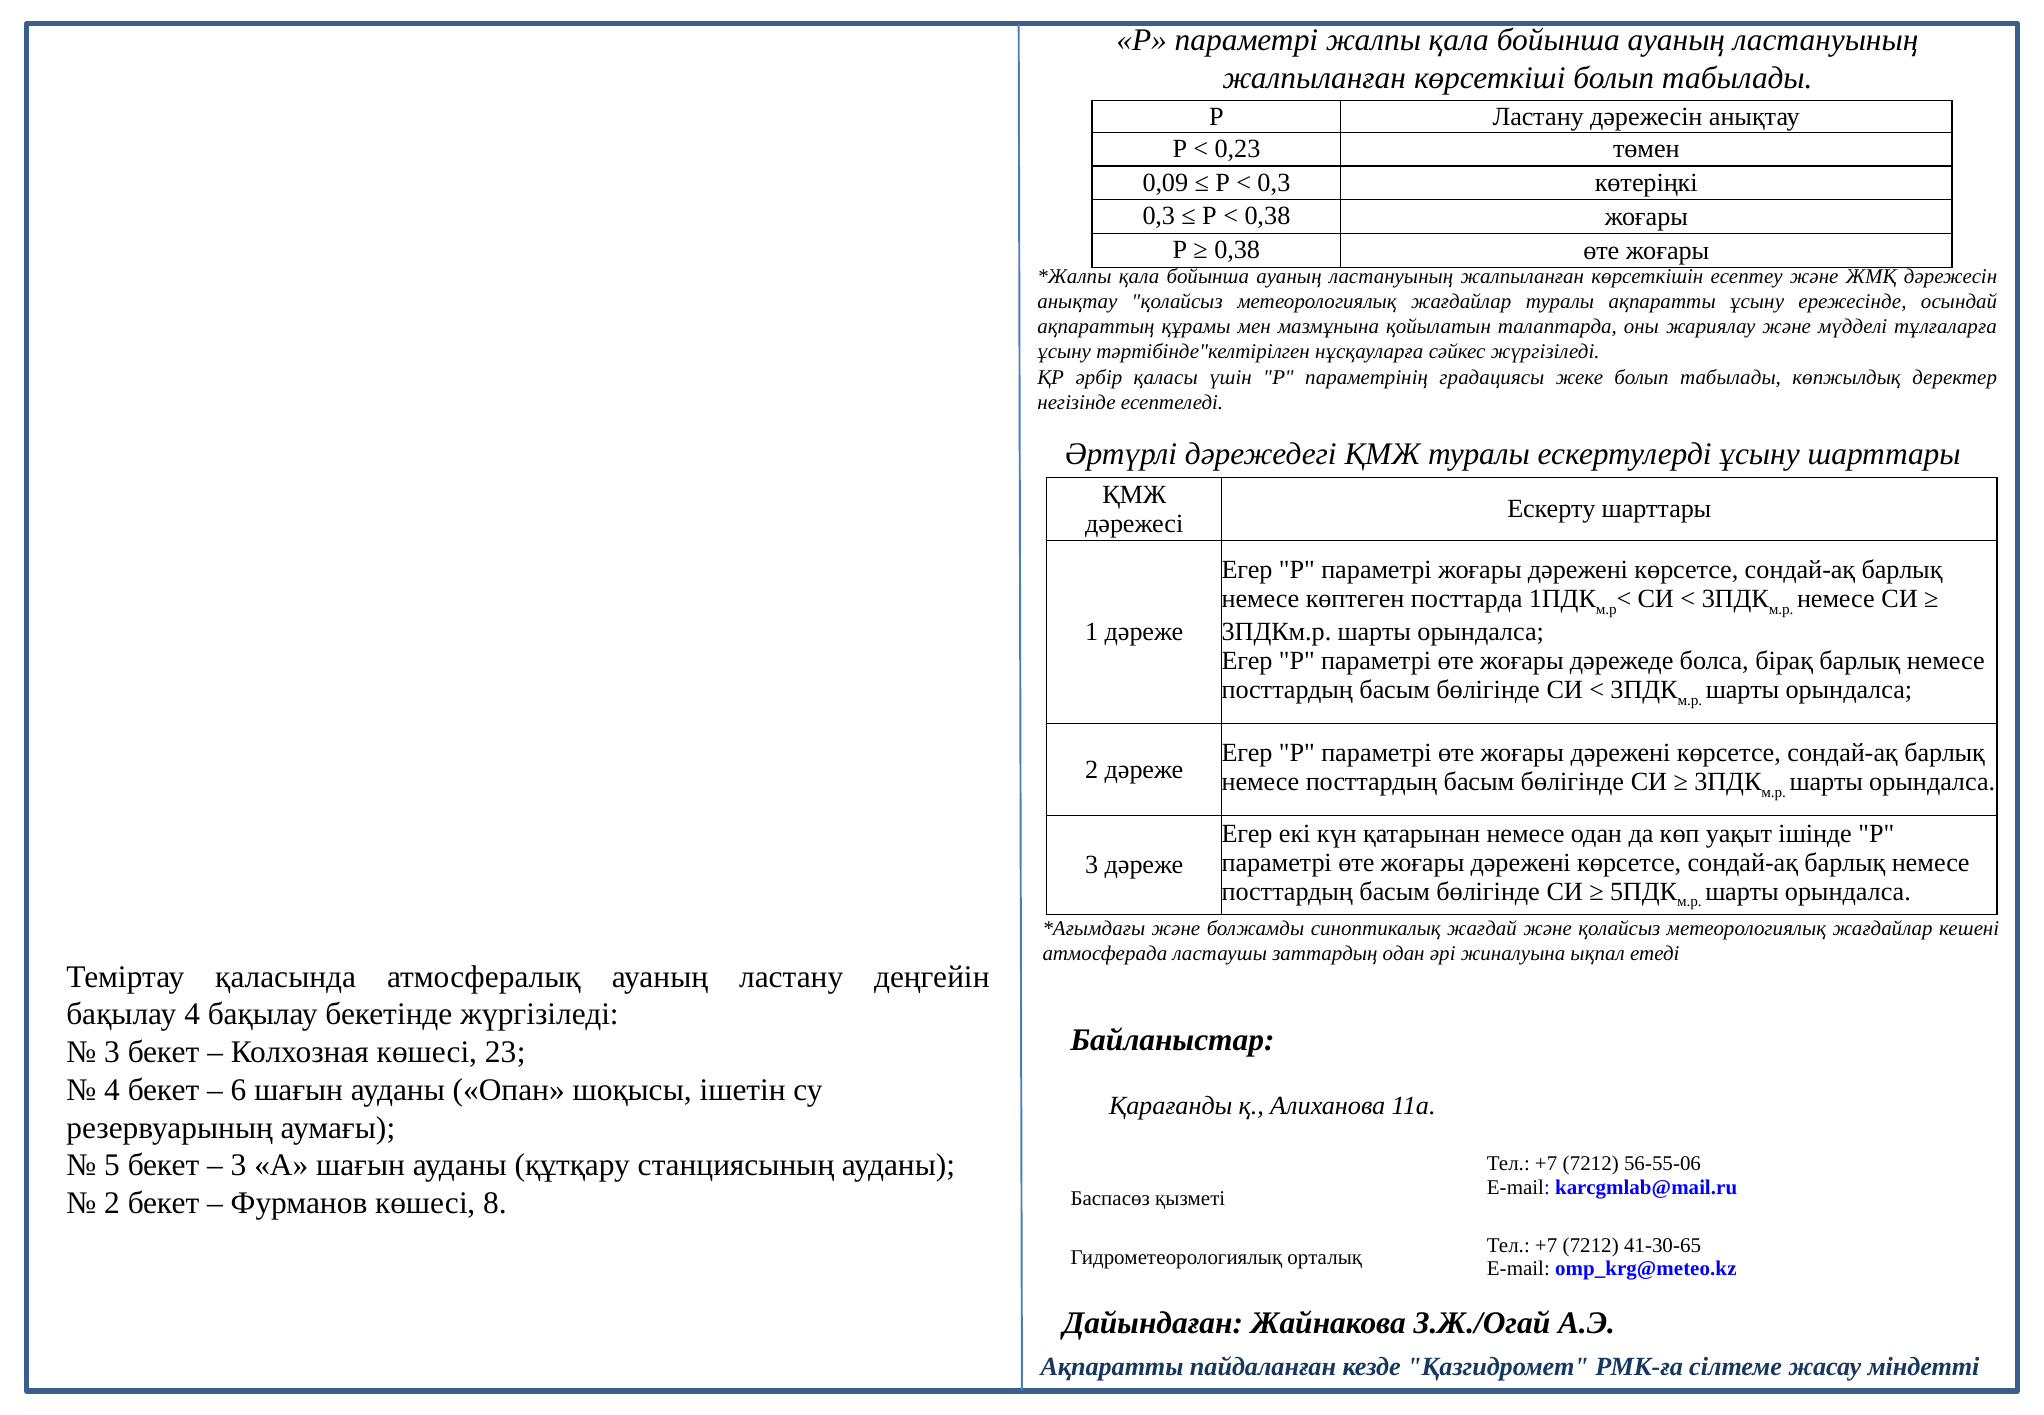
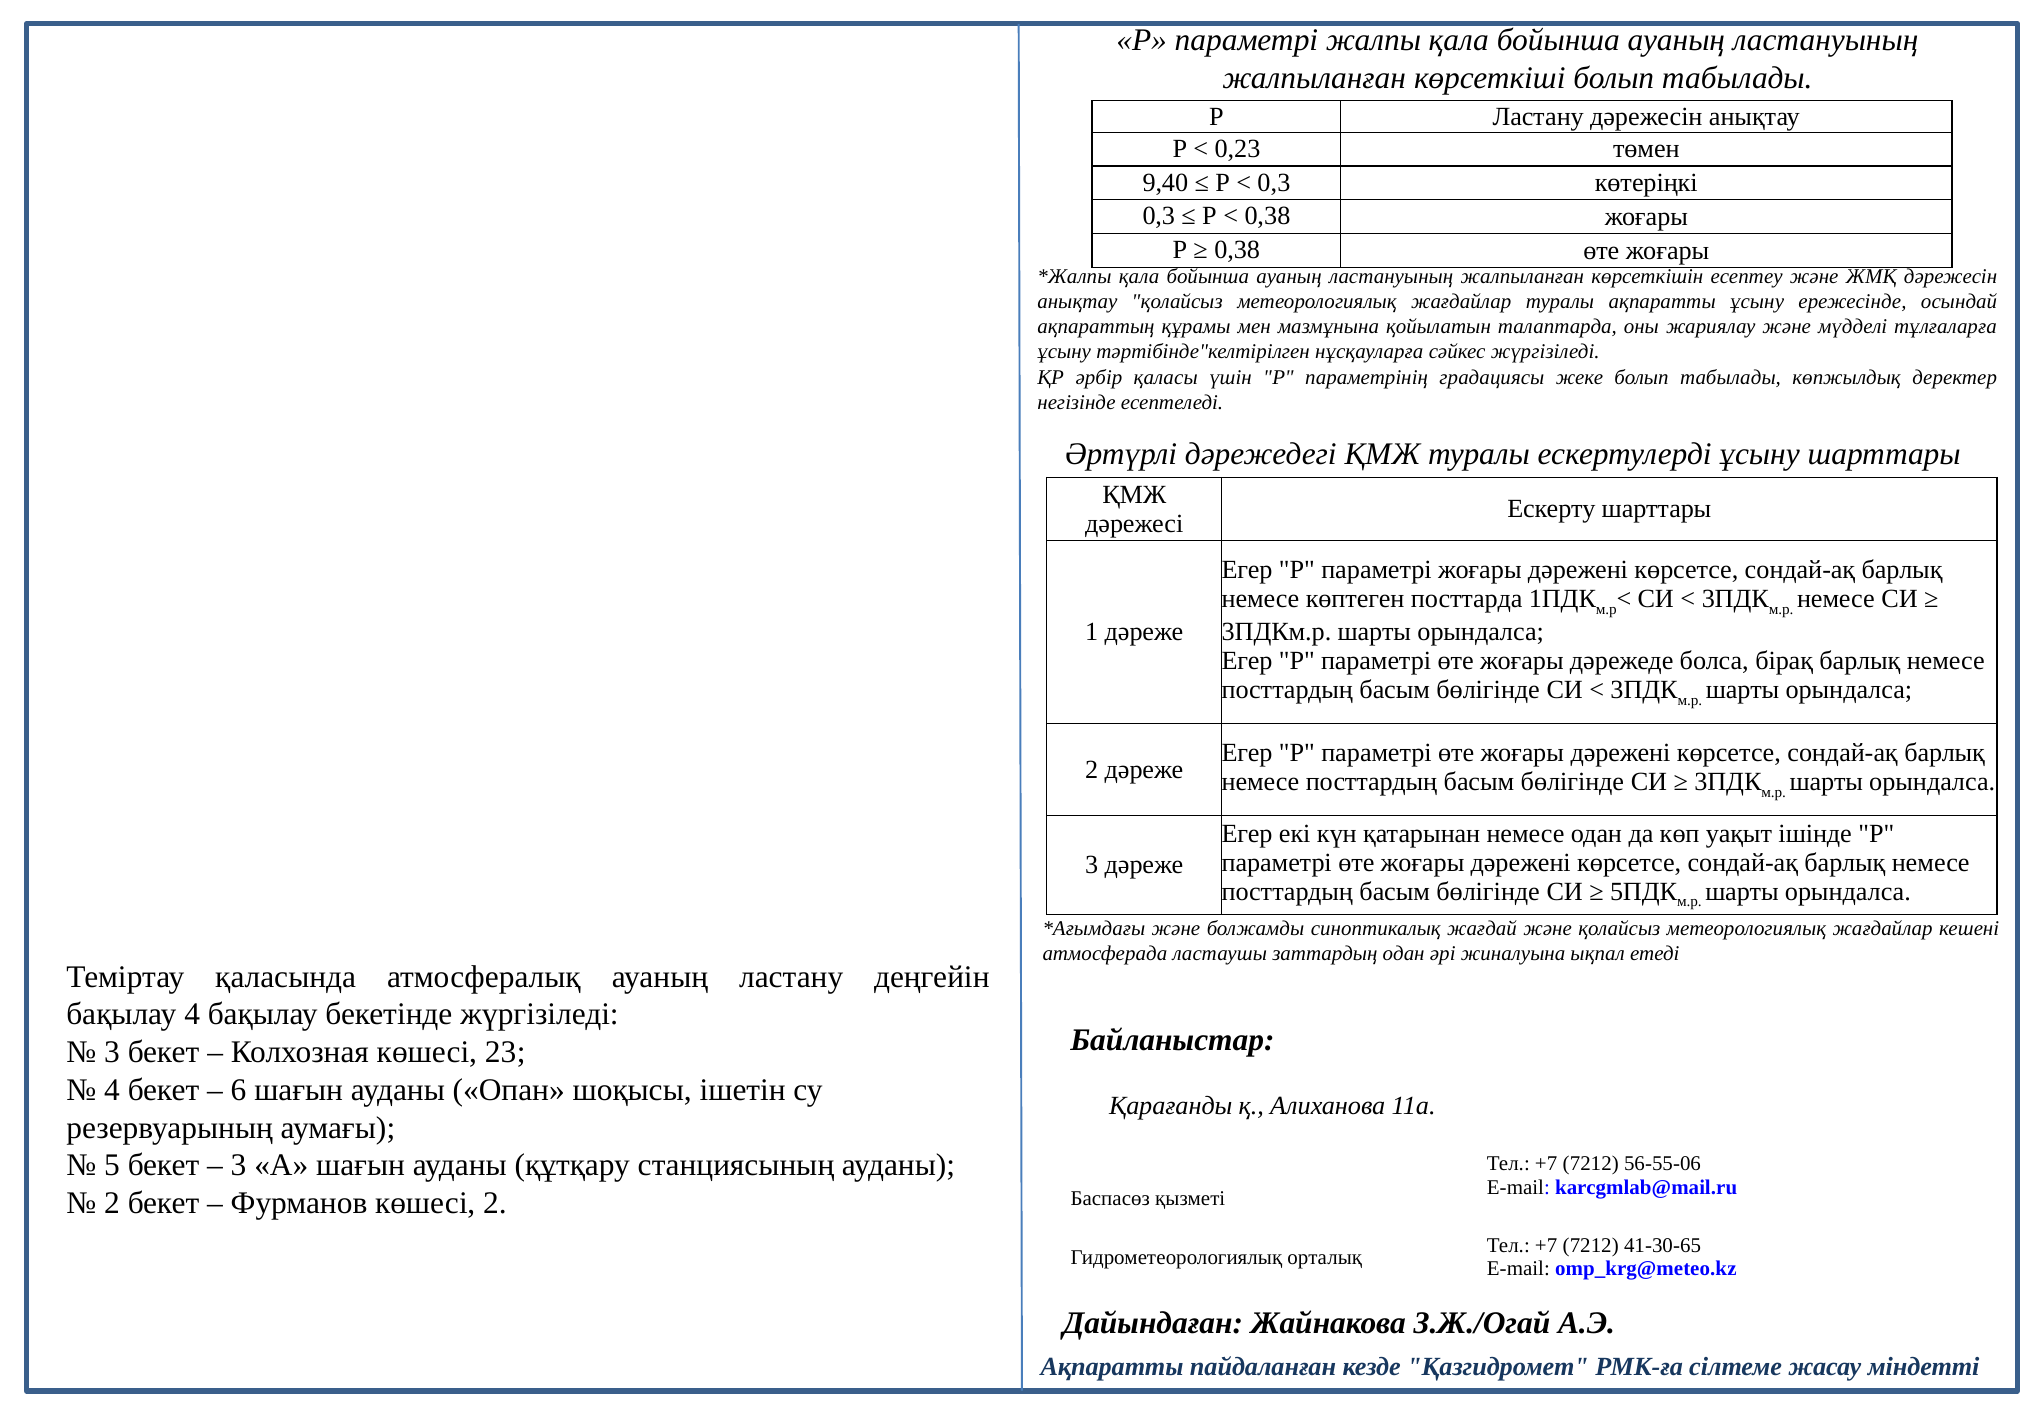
0,09: 0,09 -> 9,40 (1165, 183)
көшесі 8: 8 -> 2 (495, 1203)
